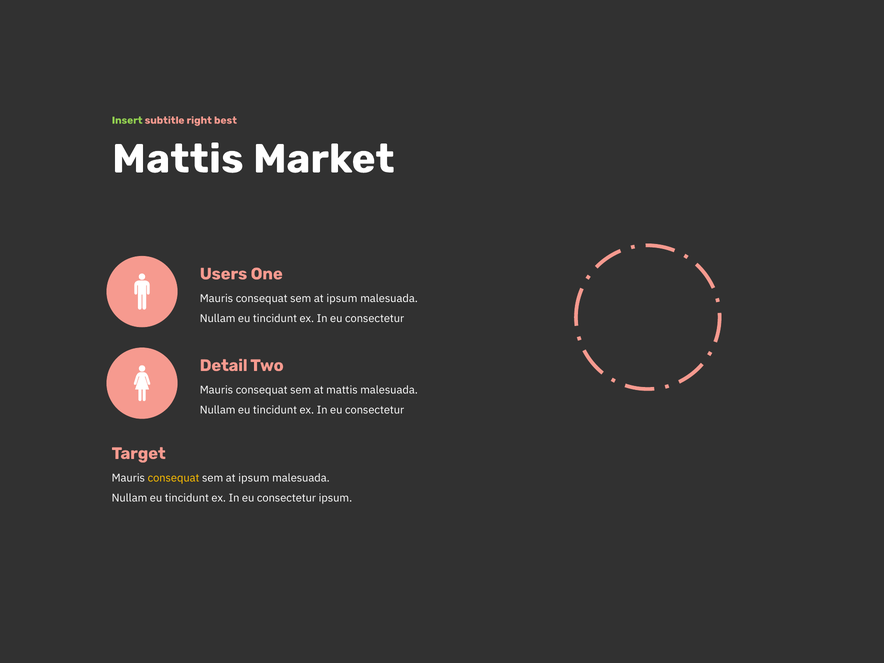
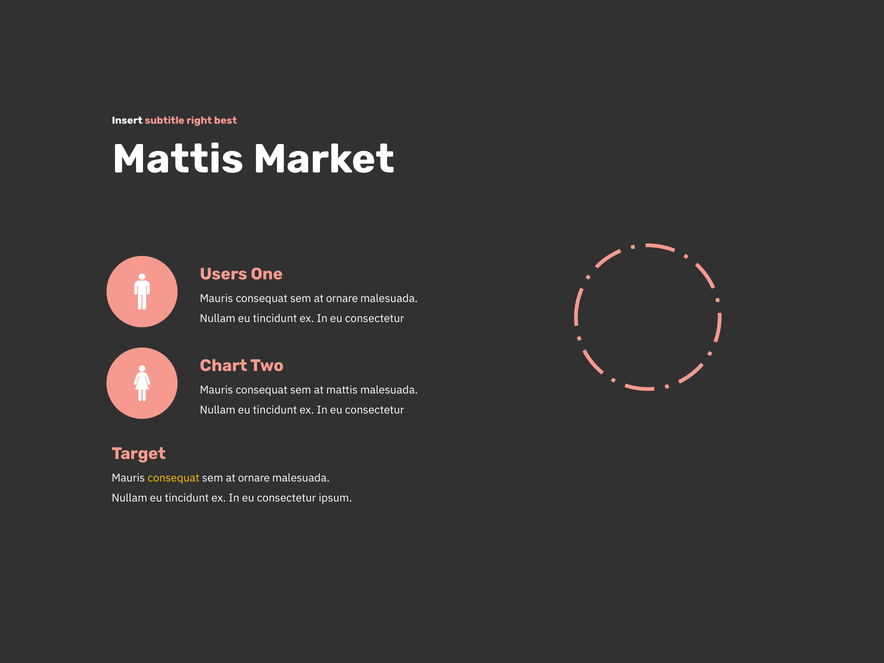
Insert colour: light green -> white (127, 120)
ipsum: ipsum -> ornare (342, 298)
Detail: Detail -> Chart (224, 366)
ipsum: ipsum -> ornare (254, 478)
